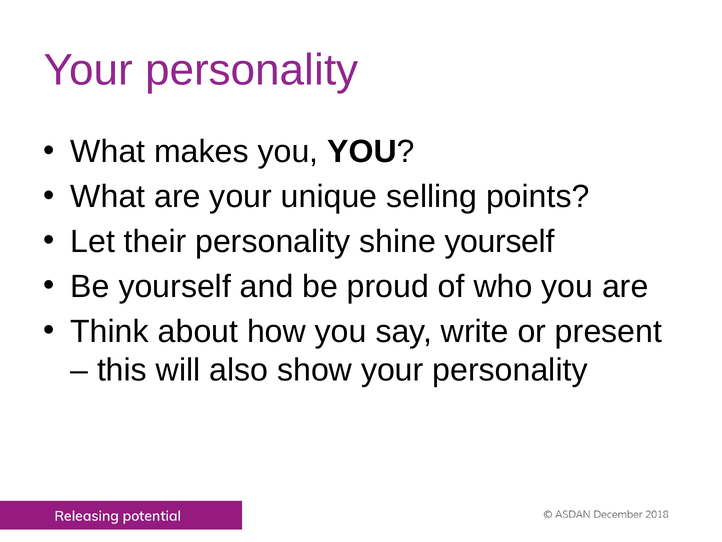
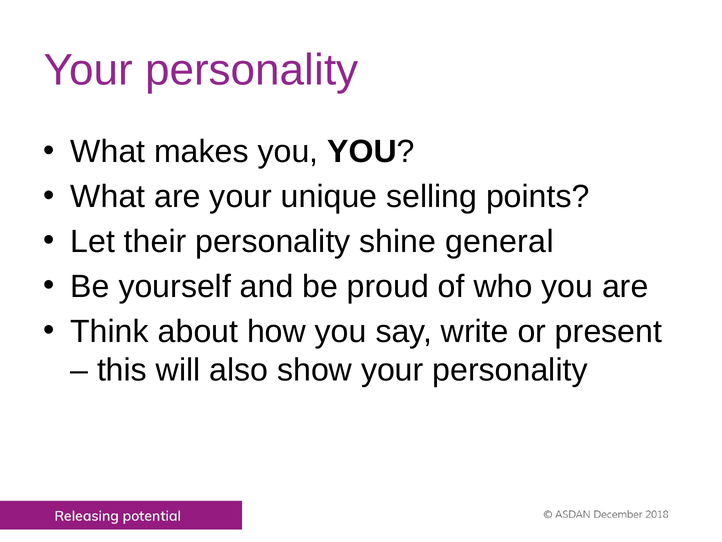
shine yourself: yourself -> general (499, 241)
